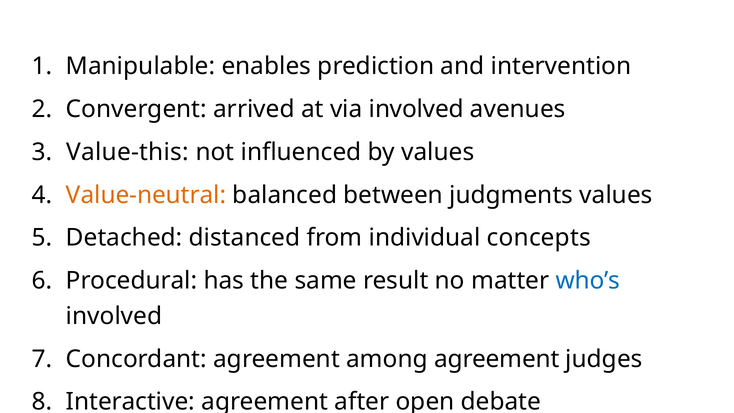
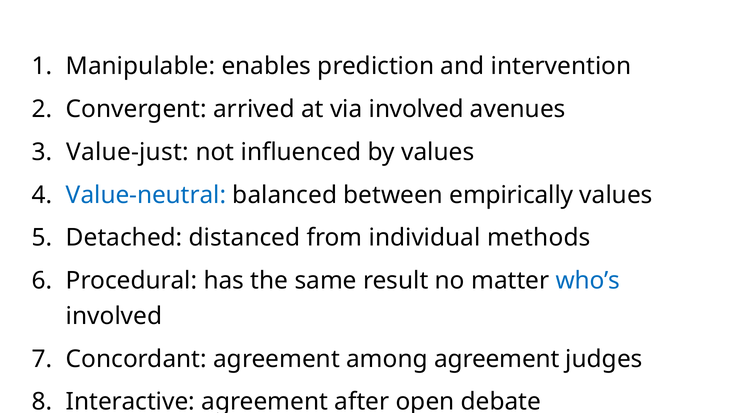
Value-this: Value-this -> Value-just (127, 152)
Value-neutral colour: orange -> blue (146, 195)
judgments: judgments -> empirically (511, 195)
concepts: concepts -> methods (539, 238)
